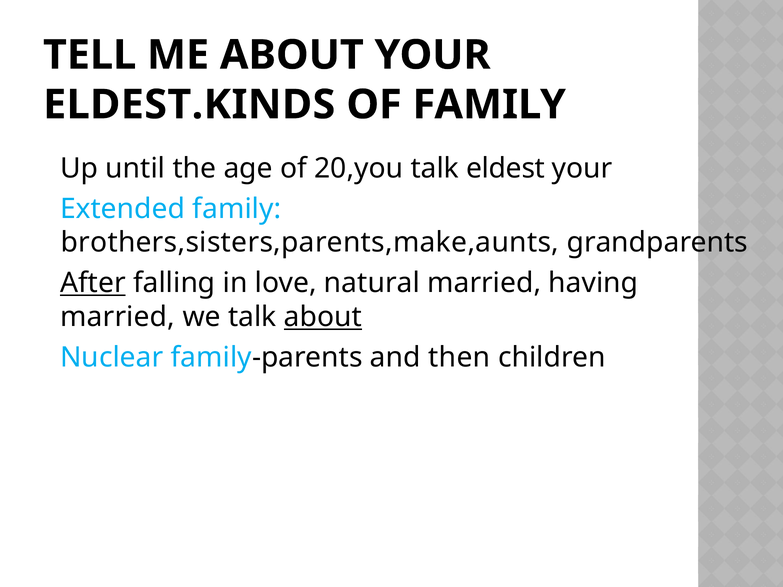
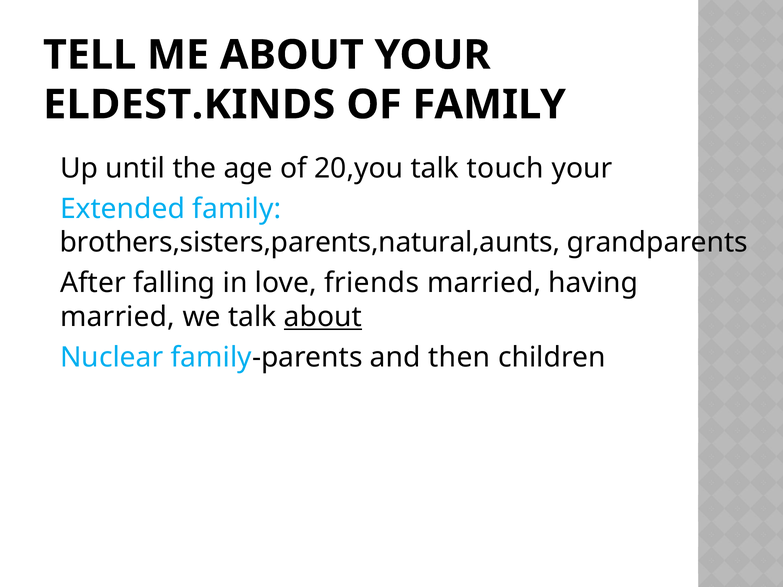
eldest: eldest -> touch (505, 168)
brothers,sisters,parents,make,aunts: brothers,sisters,parents,make,aunts -> brothers,sisters,parents,natural,aunts (310, 243)
After underline: present -> none (93, 283)
natural: natural -> friends (372, 283)
